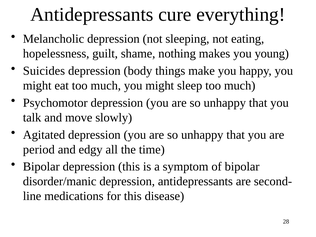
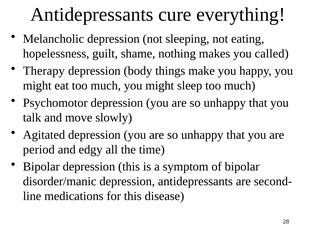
young: young -> called (272, 54)
Suicides: Suicides -> Therapy (44, 71)
